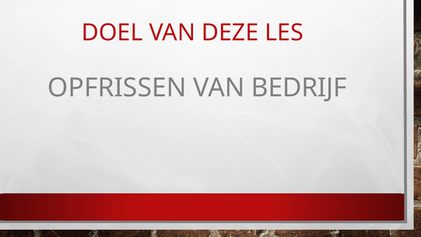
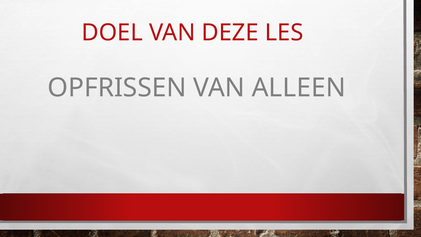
BEDRIJF: BEDRIJF -> ALLEEN (299, 88)
